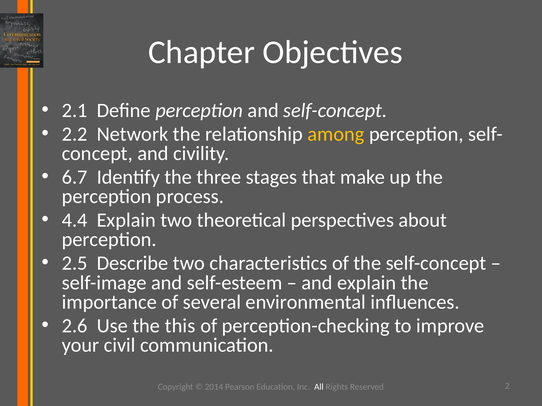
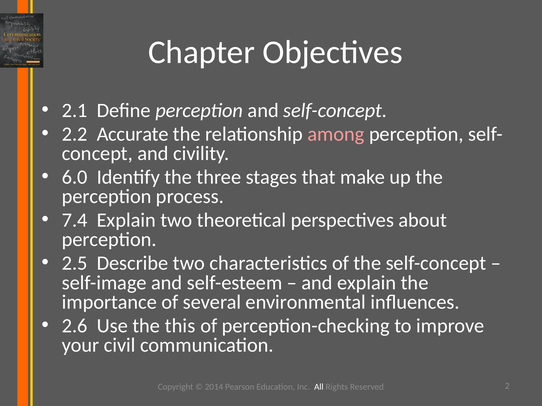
Network: Network -> Accurate (133, 134)
among colour: yellow -> pink (336, 134)
6.7: 6.7 -> 6.0 (75, 177)
4.4: 4.4 -> 7.4 (75, 220)
